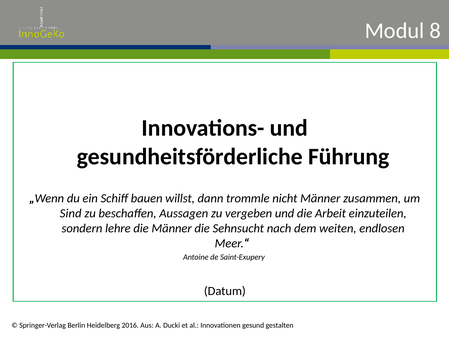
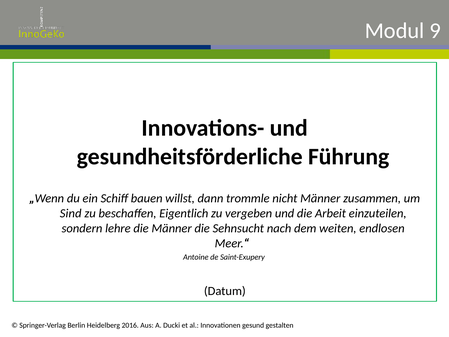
8: 8 -> 9 (435, 31)
Aussagen: Aussagen -> Eigentlich (184, 213)
